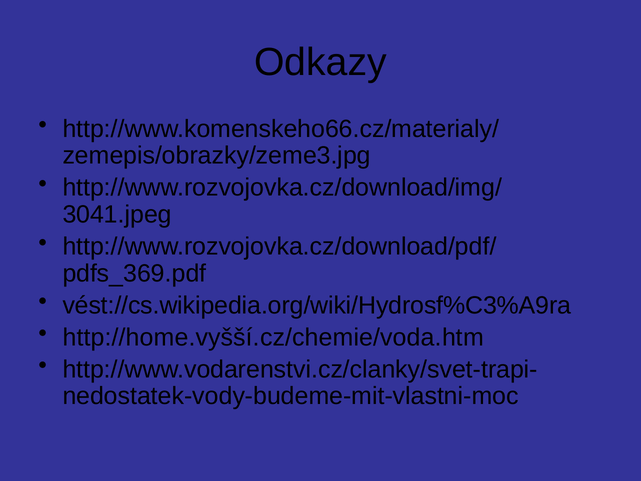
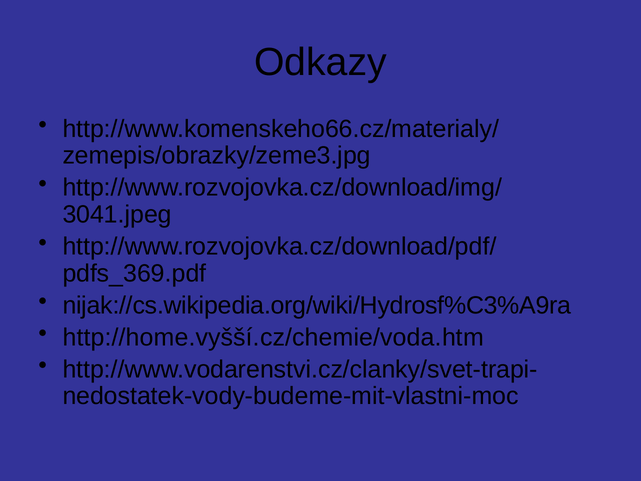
vést://cs.wikipedia.org/wiki/Hydrosf%C3%A9ra: vést://cs.wikipedia.org/wiki/Hydrosf%C3%A9ra -> nijak://cs.wikipedia.org/wiki/Hydrosf%C3%A9ra (317, 305)
